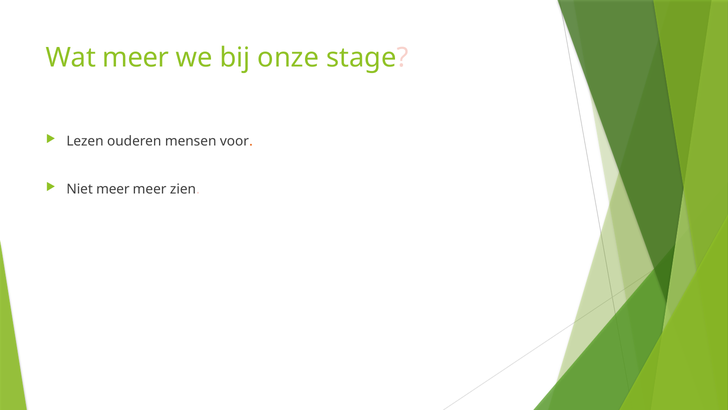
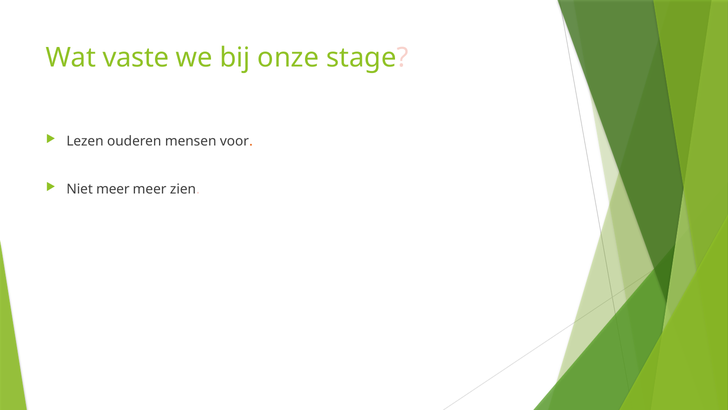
Wat meer: meer -> vaste (136, 57)
